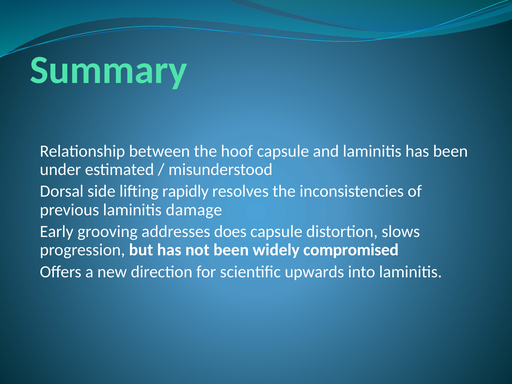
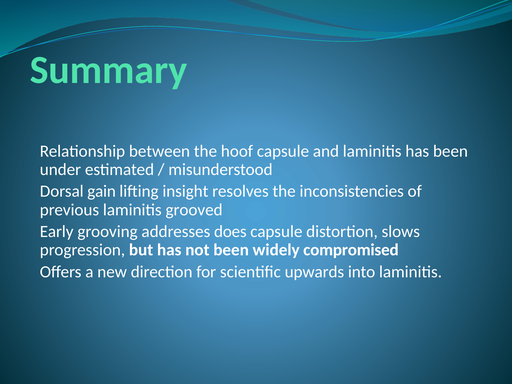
side: side -> gain (102, 191)
rapidly: rapidly -> insight (185, 191)
damage: damage -> grooved (194, 210)
